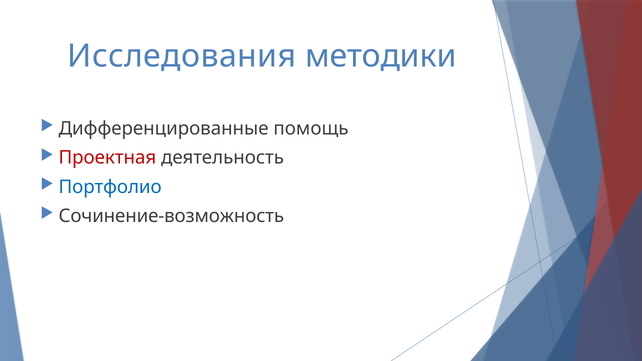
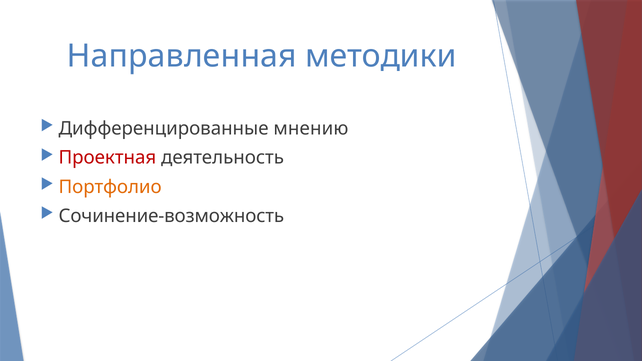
Исследования: Исследования -> Направленная (182, 56)
помощь: помощь -> мнению (311, 129)
Портфолио colour: blue -> orange (110, 187)
